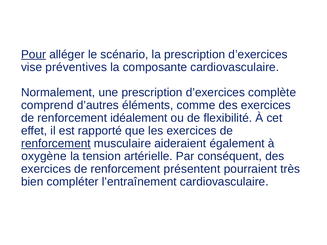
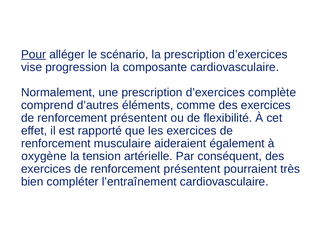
préventives: préventives -> progression (76, 67)
idéalement: idéalement -> présentent (139, 118)
renforcement underline: present -> none (56, 144)
